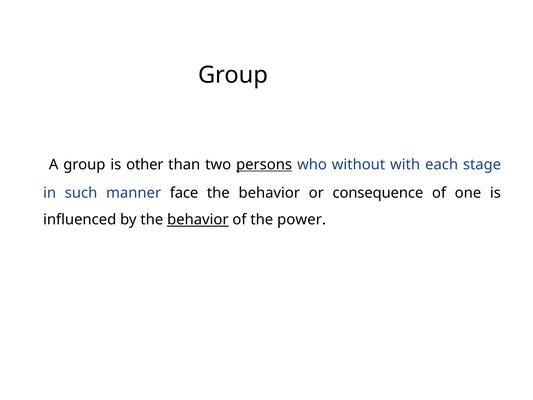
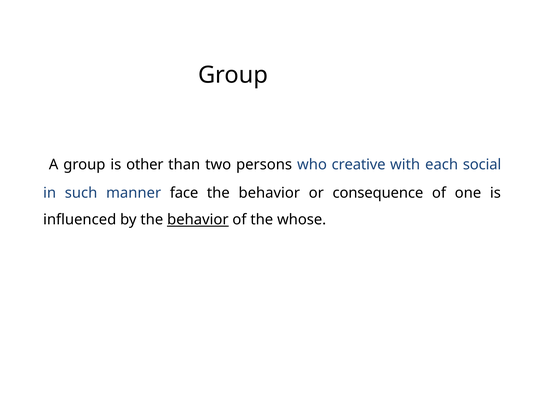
persons underline: present -> none (264, 164)
without: without -> creative (359, 164)
stage: stage -> social (482, 164)
power: power -> whose (302, 220)
